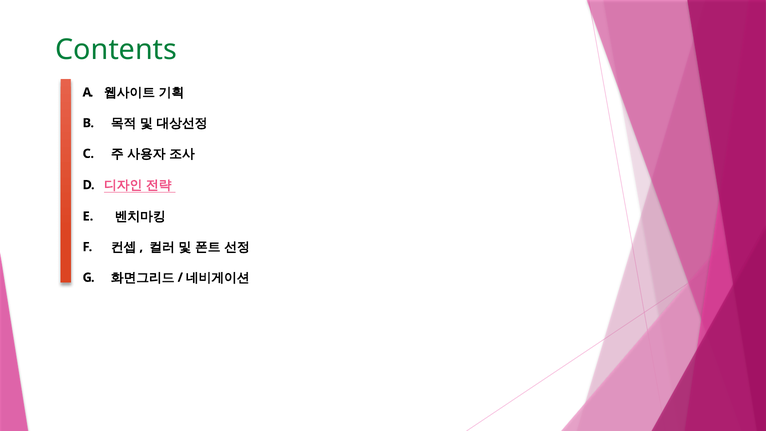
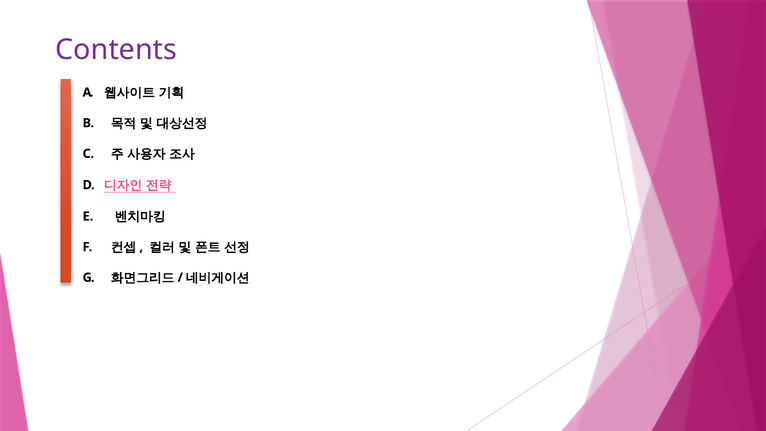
Contents colour: green -> purple (116, 50)
